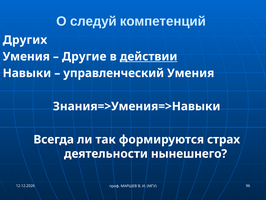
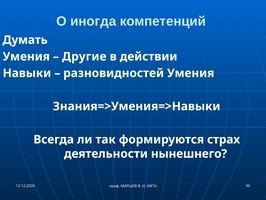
следуй: следуй -> иногда (93, 21)
Других: Других -> Думать (25, 40)
действии underline: present -> none (149, 56)
управленческий: управленческий -> разновидностей (114, 73)
